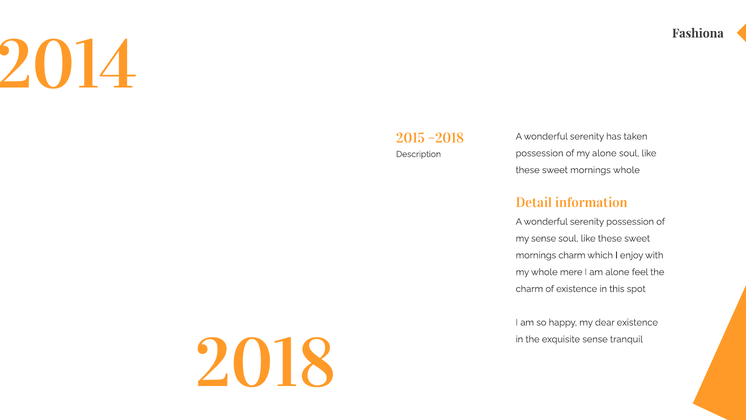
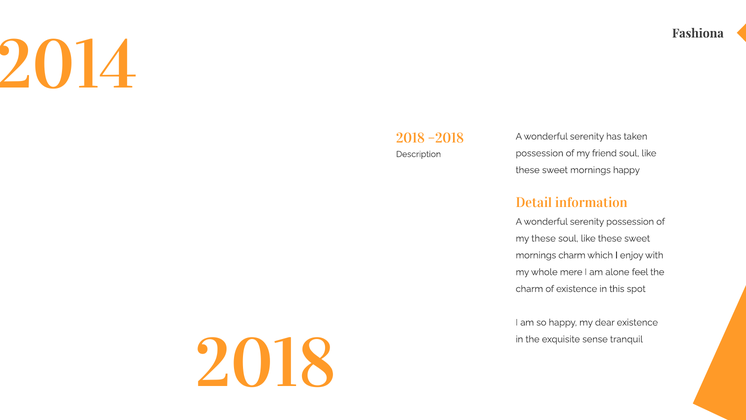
2015: 2015 -> 2018 (410, 138)
my alone: alone -> friend (604, 153)
mornings whole: whole -> happy (627, 170)
my sense: sense -> these (544, 238)
